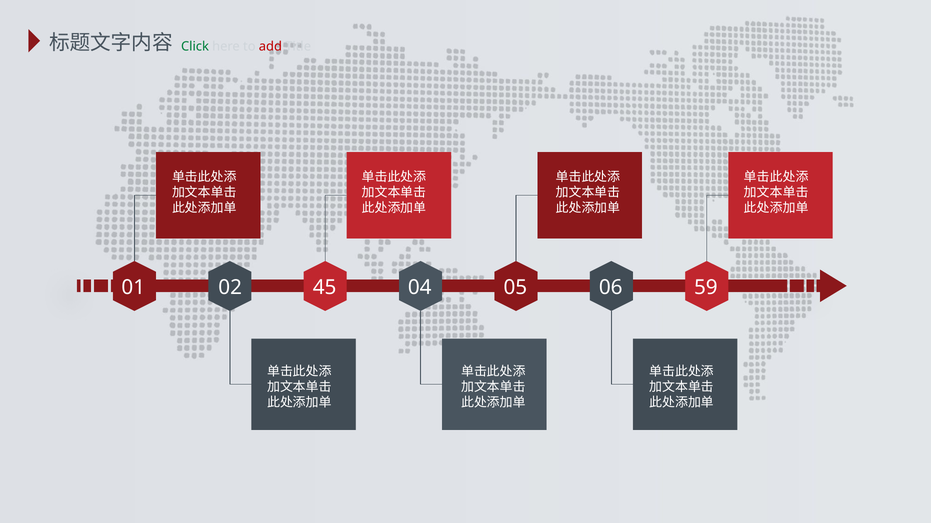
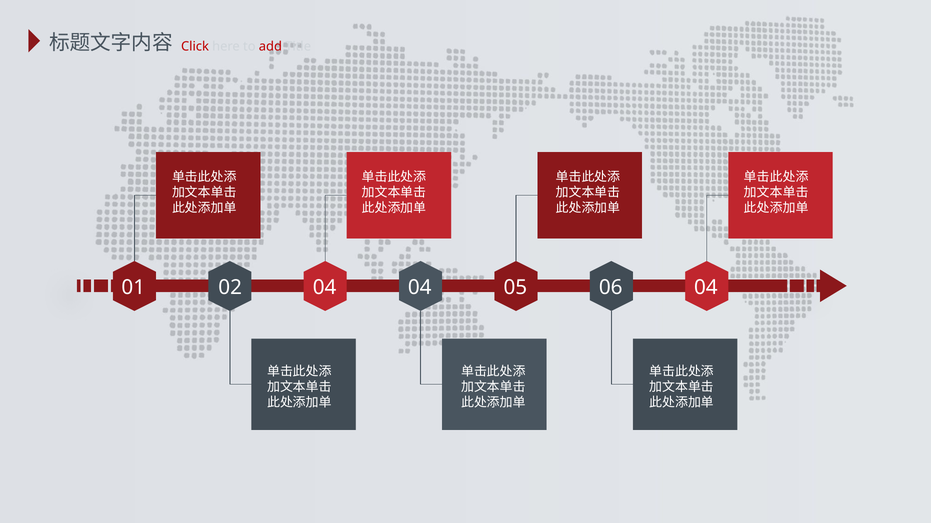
Click colour: green -> red (195, 46)
02 45: 45 -> 04 (325, 288)
06 59: 59 -> 04 (706, 288)
